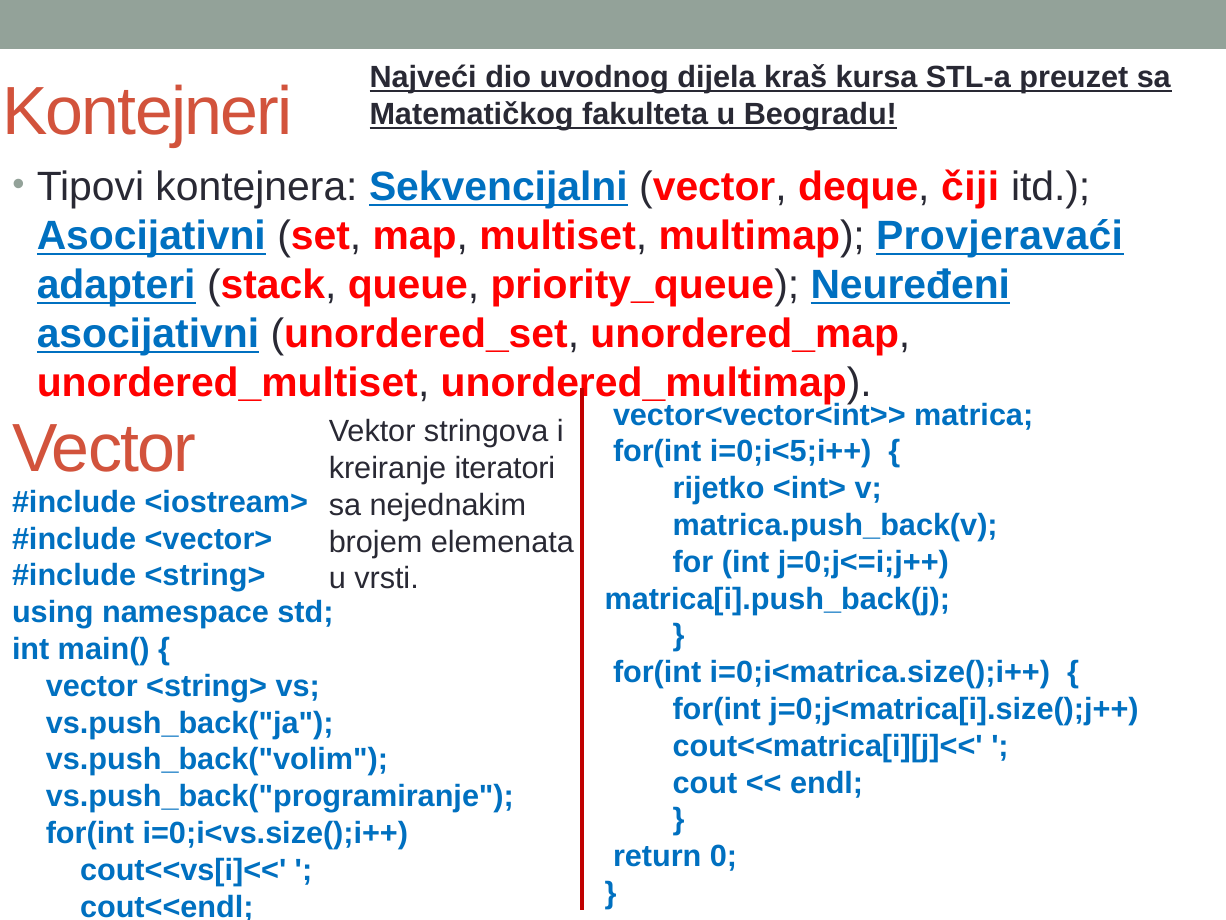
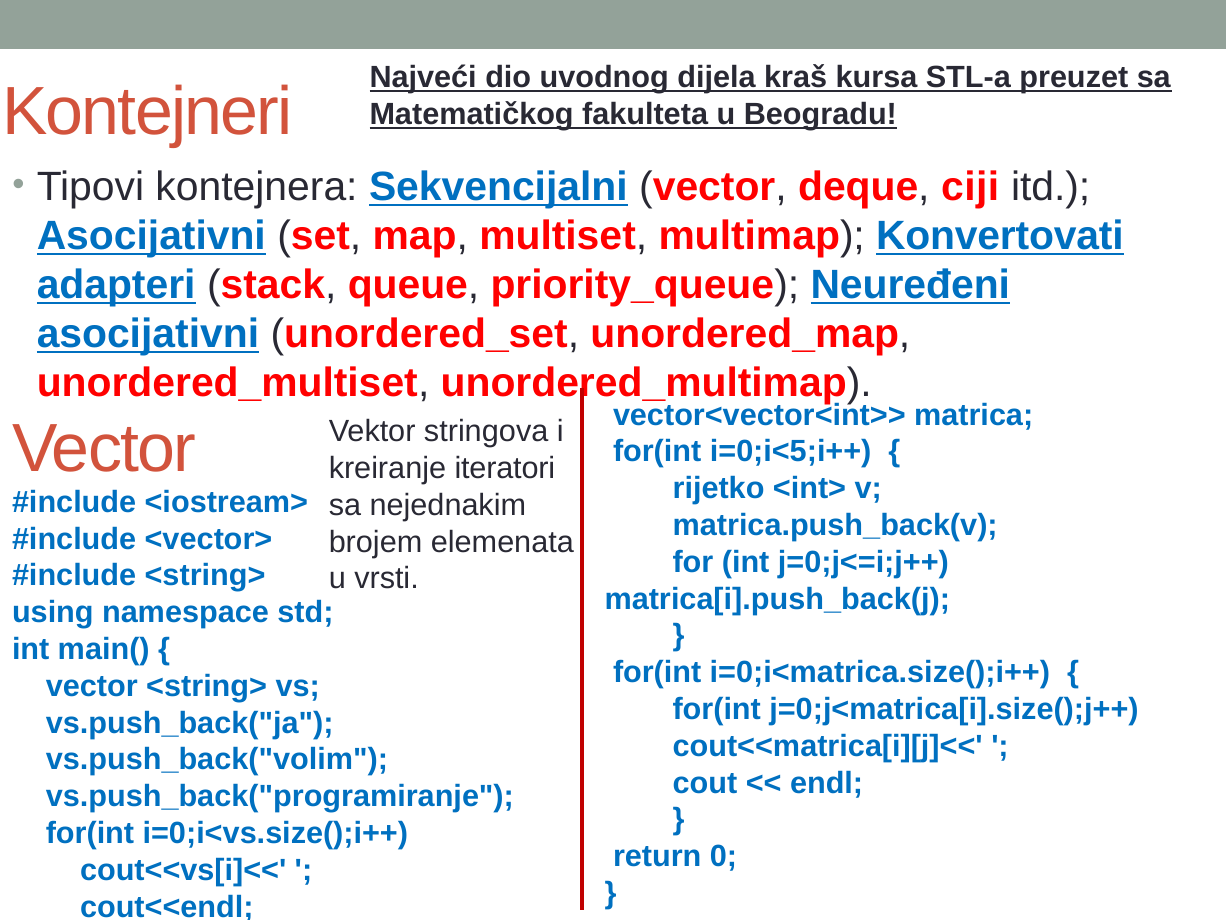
čiji: čiji -> ciji (970, 187)
Provjeravaći: Provjeravaći -> Konvertovati (1000, 236)
